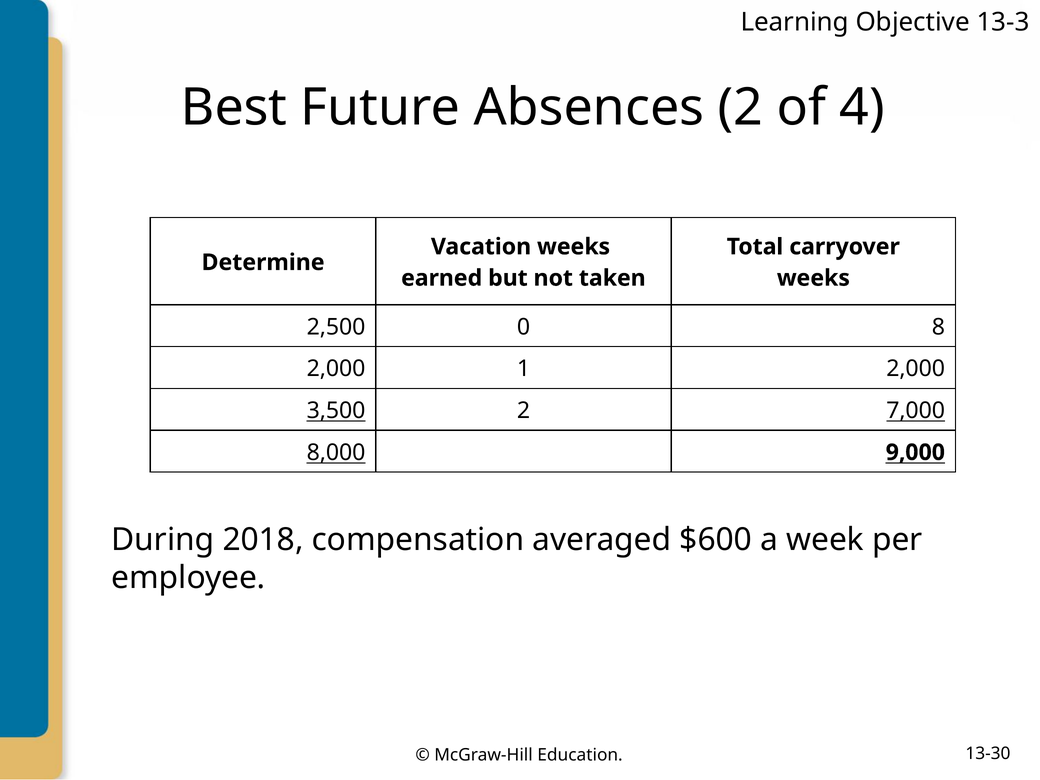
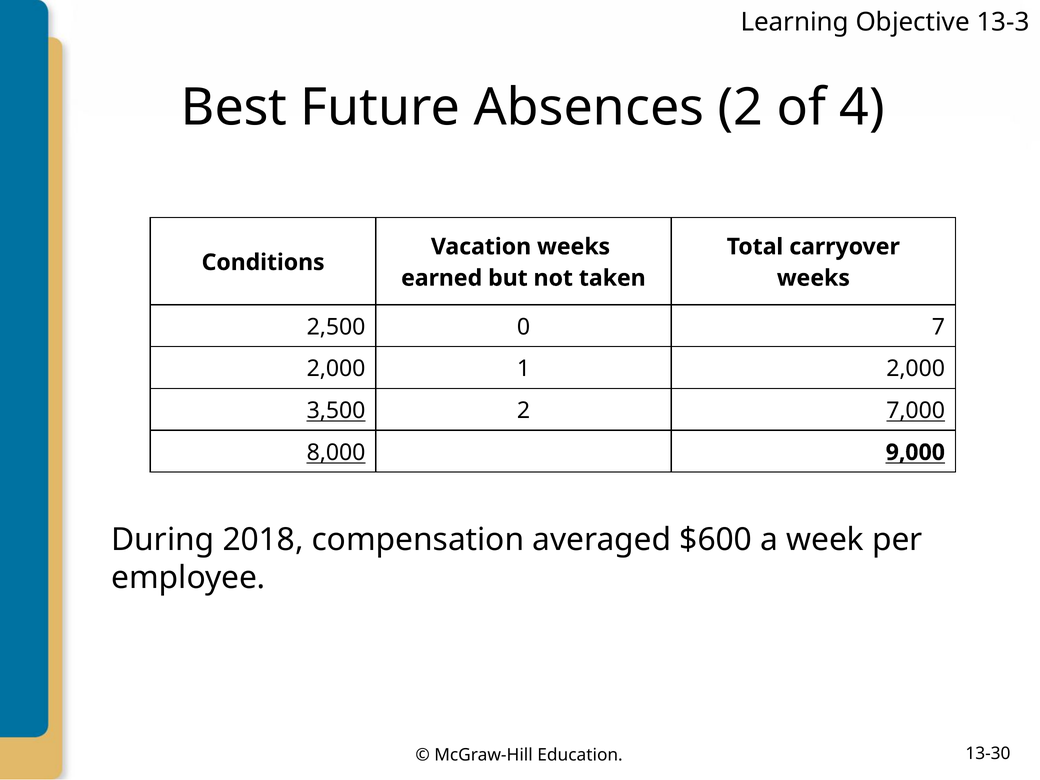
Determine: Determine -> Conditions (263, 262)
8: 8 -> 7 (938, 327)
